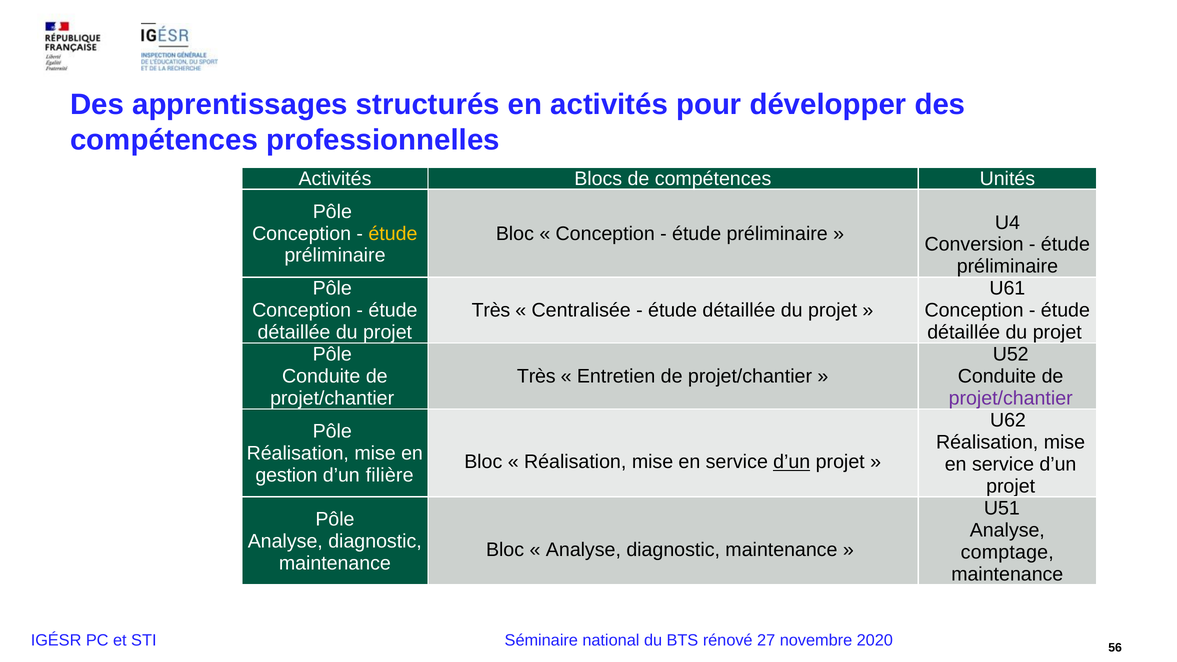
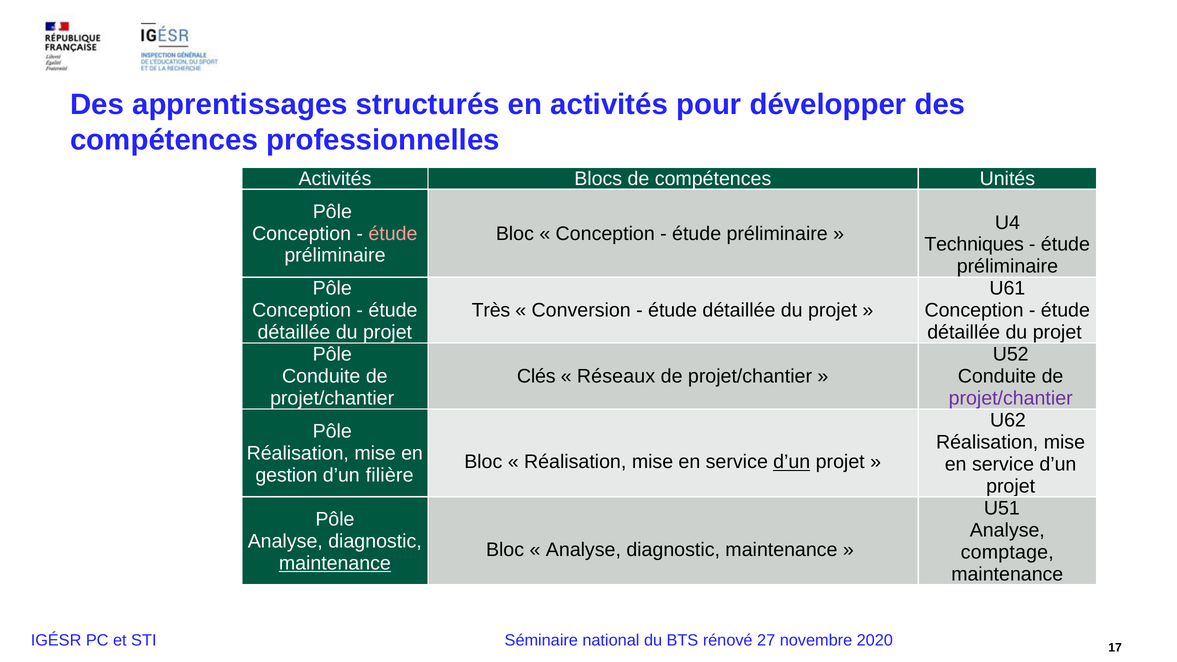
étude colour: yellow -> pink (393, 234)
Conversion: Conversion -> Techniques (974, 245)
Centralisée: Centralisée -> Conversion (581, 310)
Très: Très -> Clés (536, 376)
Entretien: Entretien -> Réseaux (616, 376)
maintenance underline: none -> present (335, 563)
56: 56 -> 17 (1115, 648)
